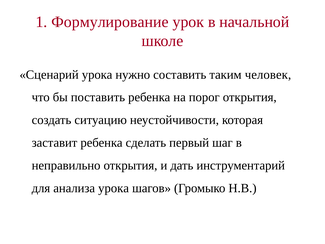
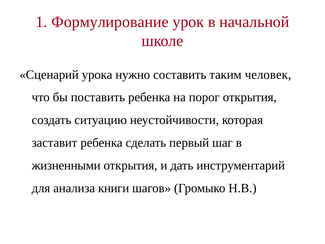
неправильно: неправильно -> жизненными (66, 165)
анализа урока: урока -> книги (114, 188)
